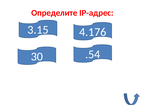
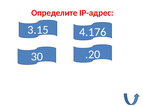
.54: .54 -> .20 (93, 54)
